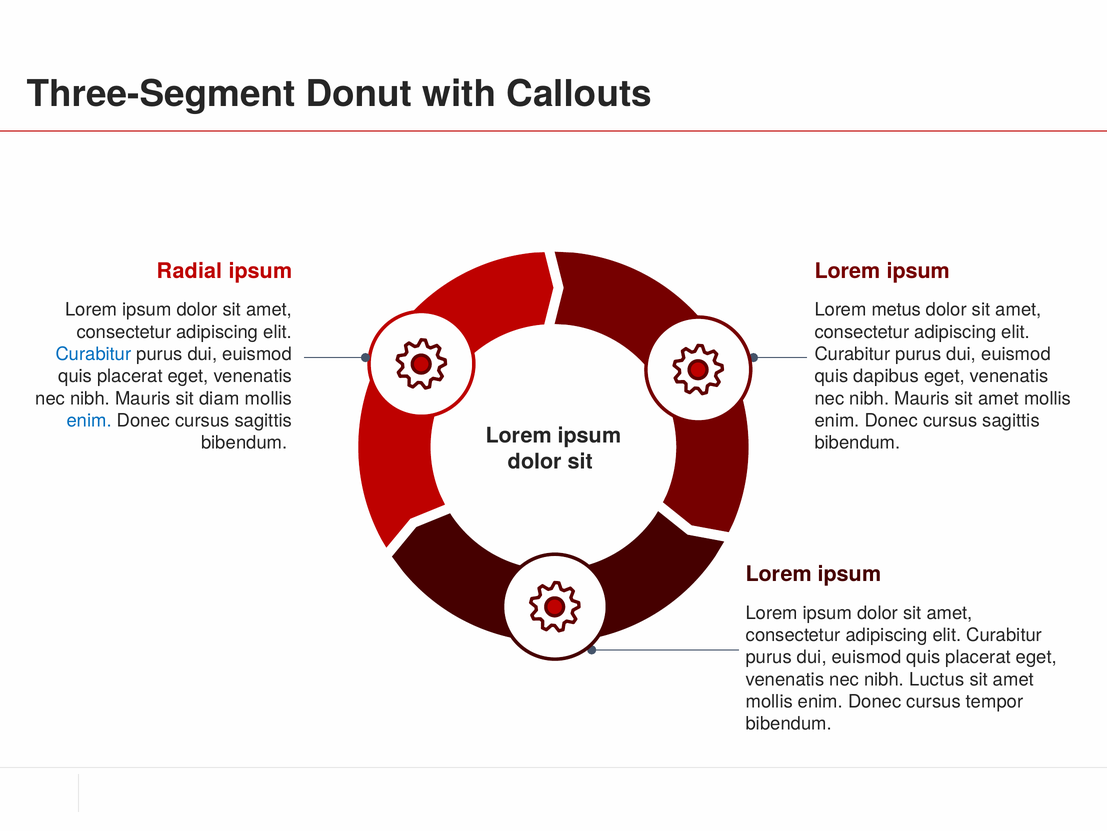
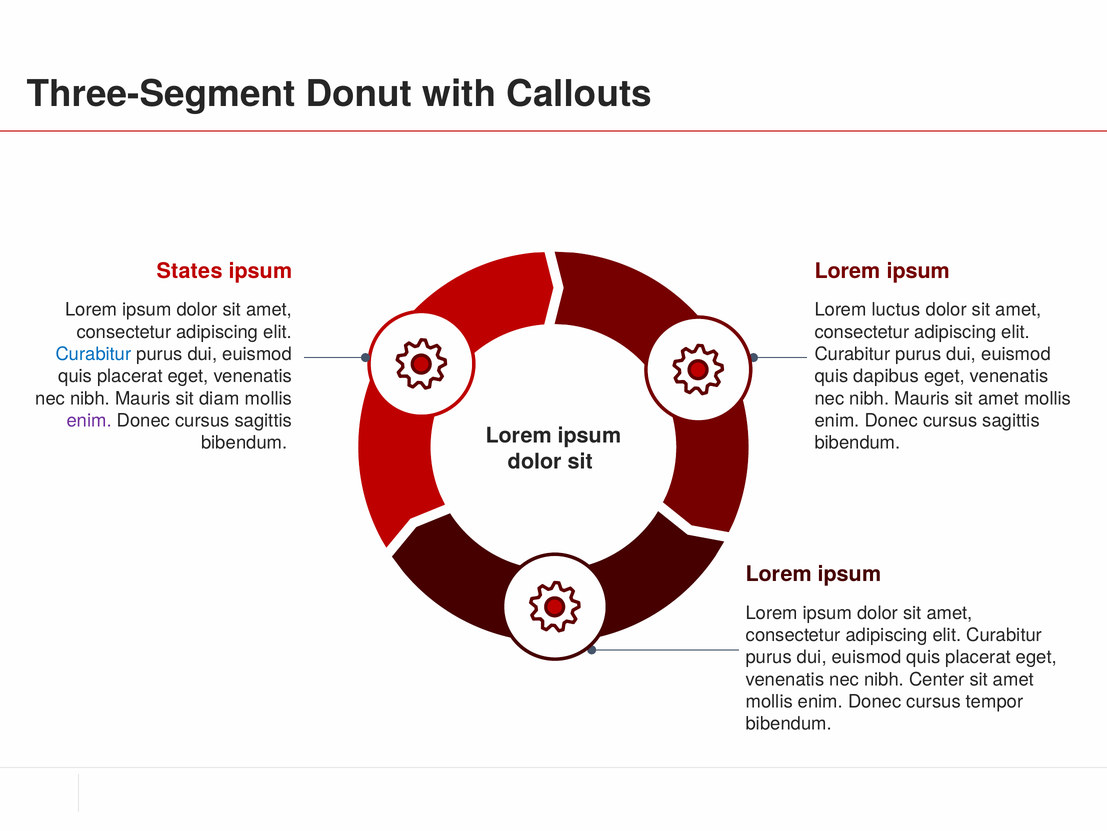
Radial: Radial -> States (190, 271)
metus: metus -> luctus (896, 310)
enim colour: blue -> purple (89, 420)
Luctus: Luctus -> Center (937, 679)
